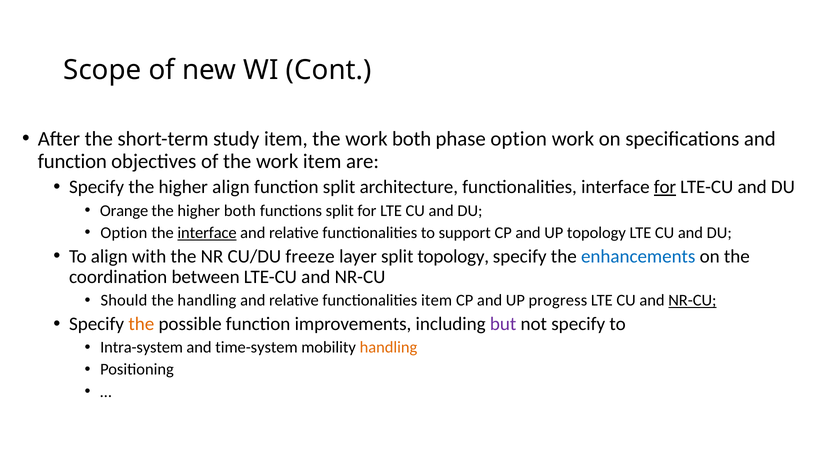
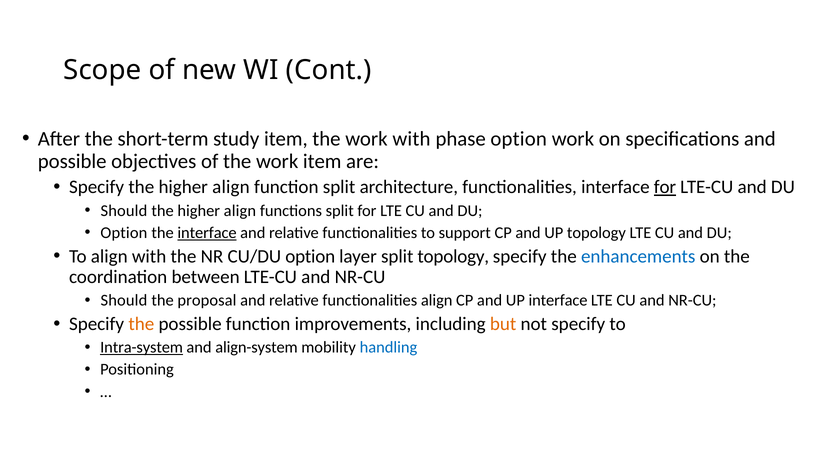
work both: both -> with (411, 139)
function: function -> possible (72, 161)
Orange: Orange -> Should (124, 211)
both: both -> align (240, 211)
CU/DU freeze: freeze -> option (310, 256)
the handling: handling -> proposal (207, 300)
functionalities item: item -> align (437, 300)
UP progress: progress -> interface (558, 300)
NR-CU underline: present -> none (692, 300)
but colour: purple -> orange (503, 324)
Intra-system underline: none -> present (142, 347)
time-system: time-system -> align-system (257, 347)
handling colour: orange -> blue (388, 347)
